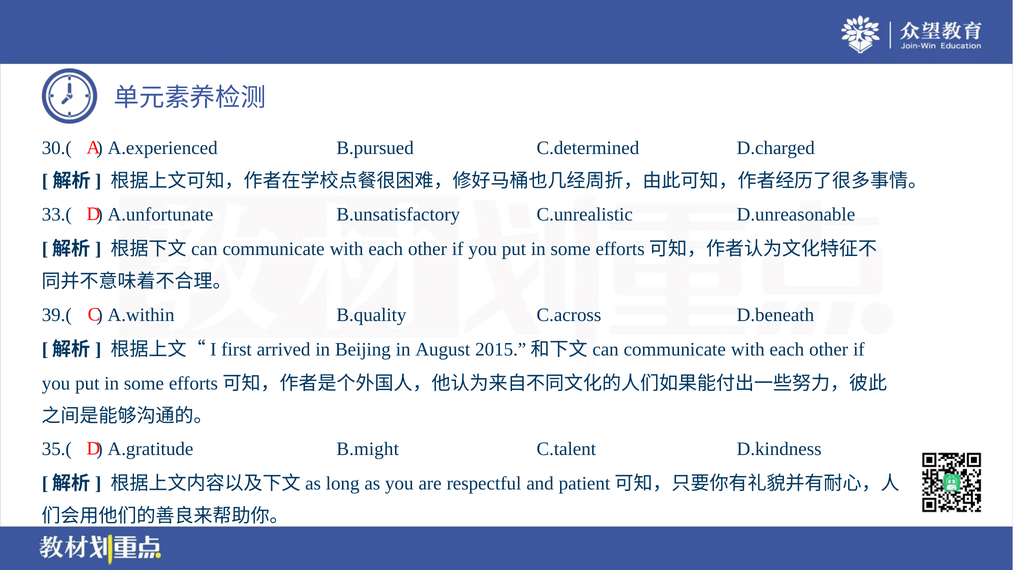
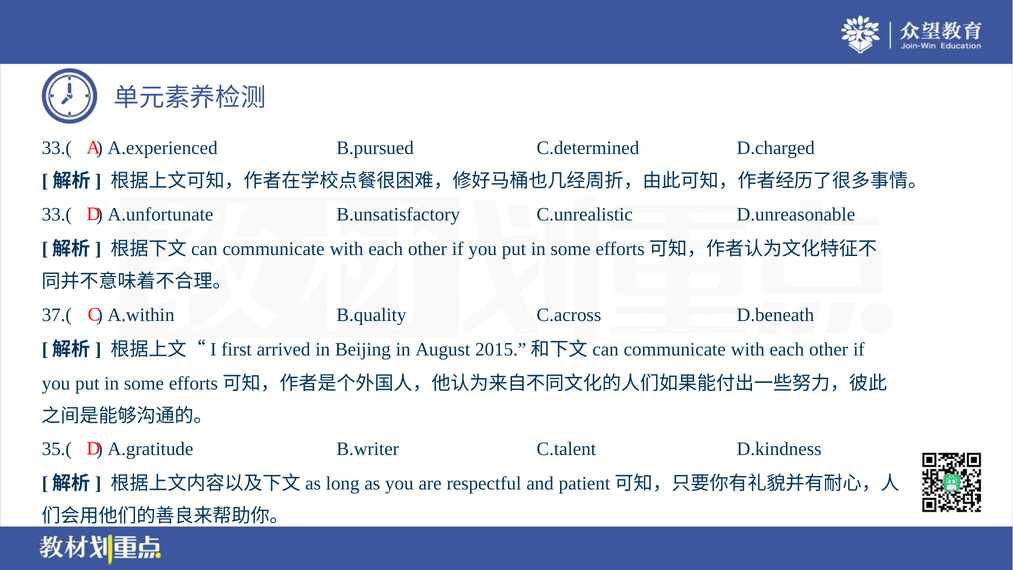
30.(: 30.( -> 33.( (57, 148)
39.(: 39.( -> 37.( (57, 315)
B.might: B.might -> B.writer (368, 449)
